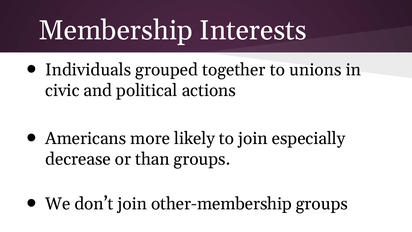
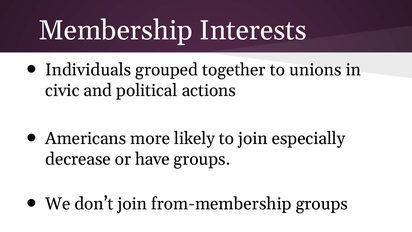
than: than -> have (152, 159)
other-membership: other-membership -> from-membership (221, 204)
